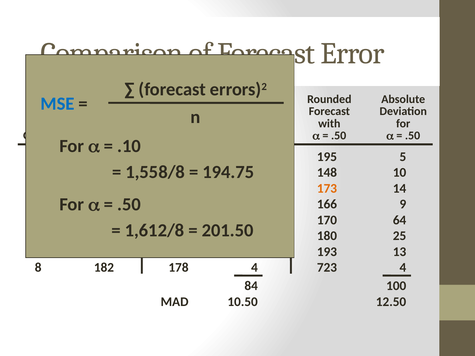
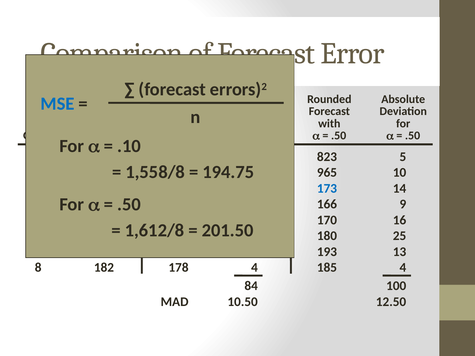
195: 195 -> 823 (327, 157)
148: 148 -> 965 (327, 173)
173 colour: orange -> blue (327, 188)
170 64: 64 -> 16 (400, 220)
723: 723 -> 185 (327, 268)
